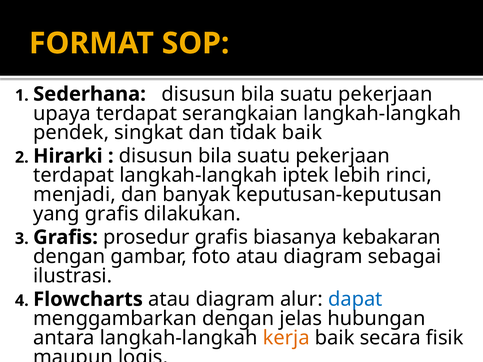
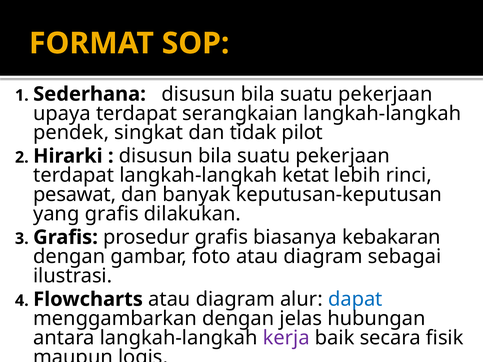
tidak baik: baik -> pilot (302, 133)
iptek: iptek -> ketat (306, 175)
menjadi: menjadi -> pesawat (75, 195)
kerja colour: orange -> purple (286, 338)
